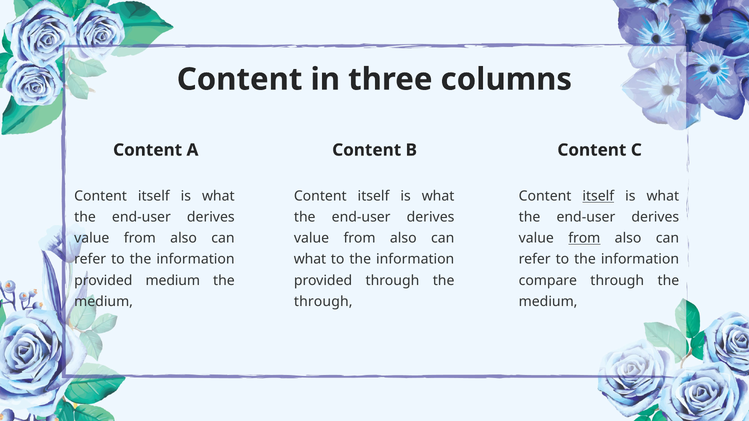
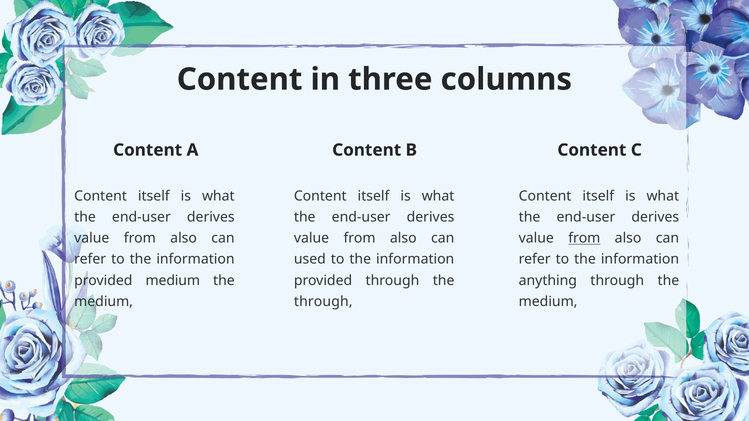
itself underline: present -> none (598, 196)
what: what -> used (310, 260)
compare: compare -> anything (548, 281)
